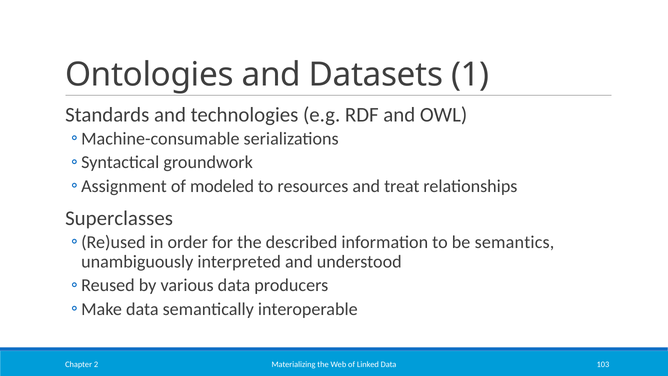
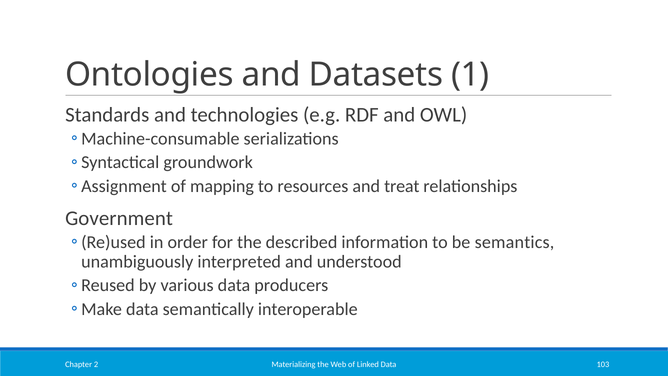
modeled: modeled -> mapping (222, 186)
Superclasses: Superclasses -> Government (119, 218)
